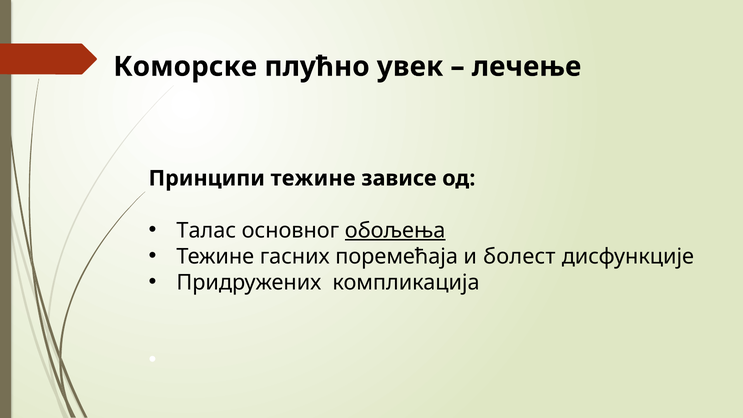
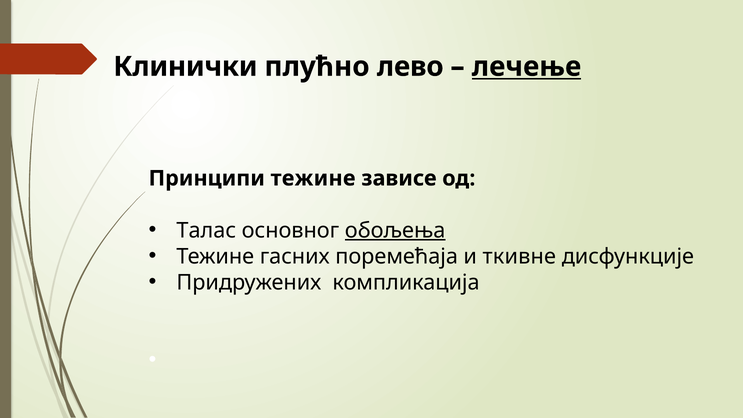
Коморске: Коморске -> Клинички (185, 67)
увек: увек -> лево (410, 67)
лечење underline: none -> present (527, 67)
болест: болест -> ткивне (519, 256)
